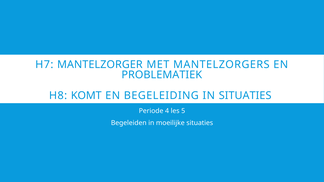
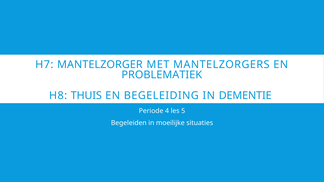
KOMT: KOMT -> THUIS (86, 96)
IN SITUATIES: SITUATIES -> DEMENTIE (245, 96)
